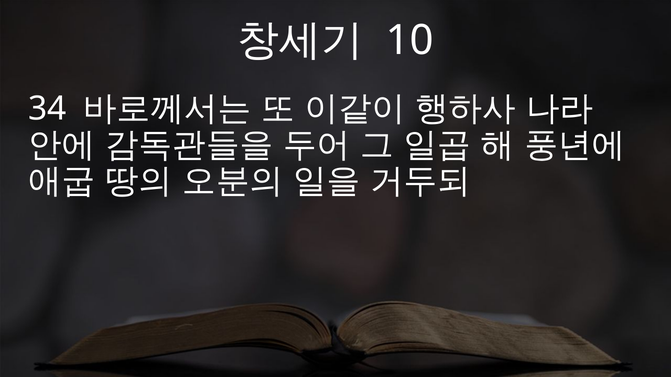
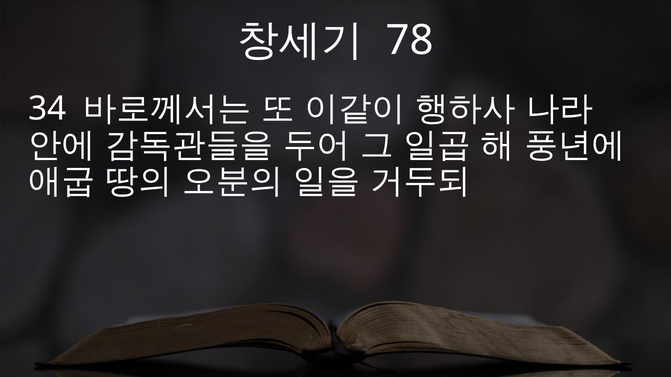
10: 10 -> 78 (410, 40)
